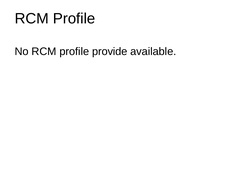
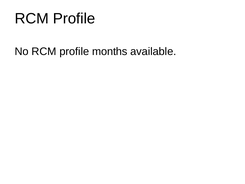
provide: provide -> months (110, 51)
